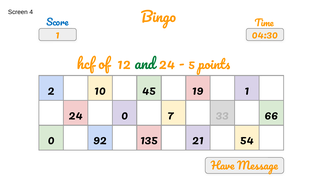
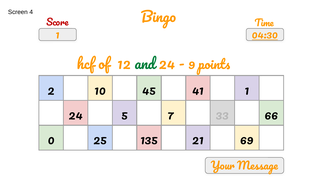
Score colour: blue -> red (57, 23)
04:30 underline: none -> present (265, 35)
5: 5 -> 9 (192, 65)
19: 19 -> 41 (198, 91)
24 0: 0 -> 5 (125, 116)
92: 92 -> 25 (100, 141)
54: 54 -> 69 (247, 141)
Have: Have -> Your (223, 167)
